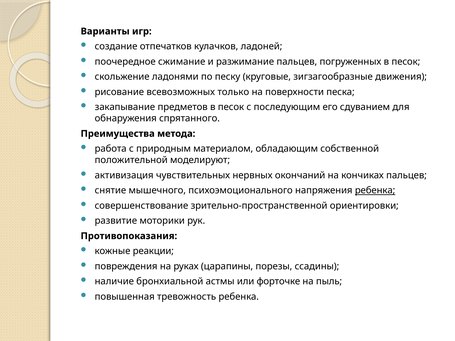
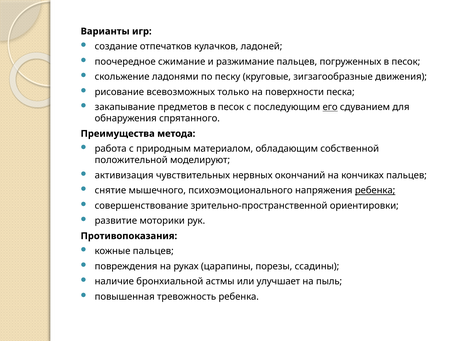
его underline: none -> present (330, 107)
кожные реакции: реакции -> пальцев (153, 251)
форточке: форточке -> улучшает (278, 282)
